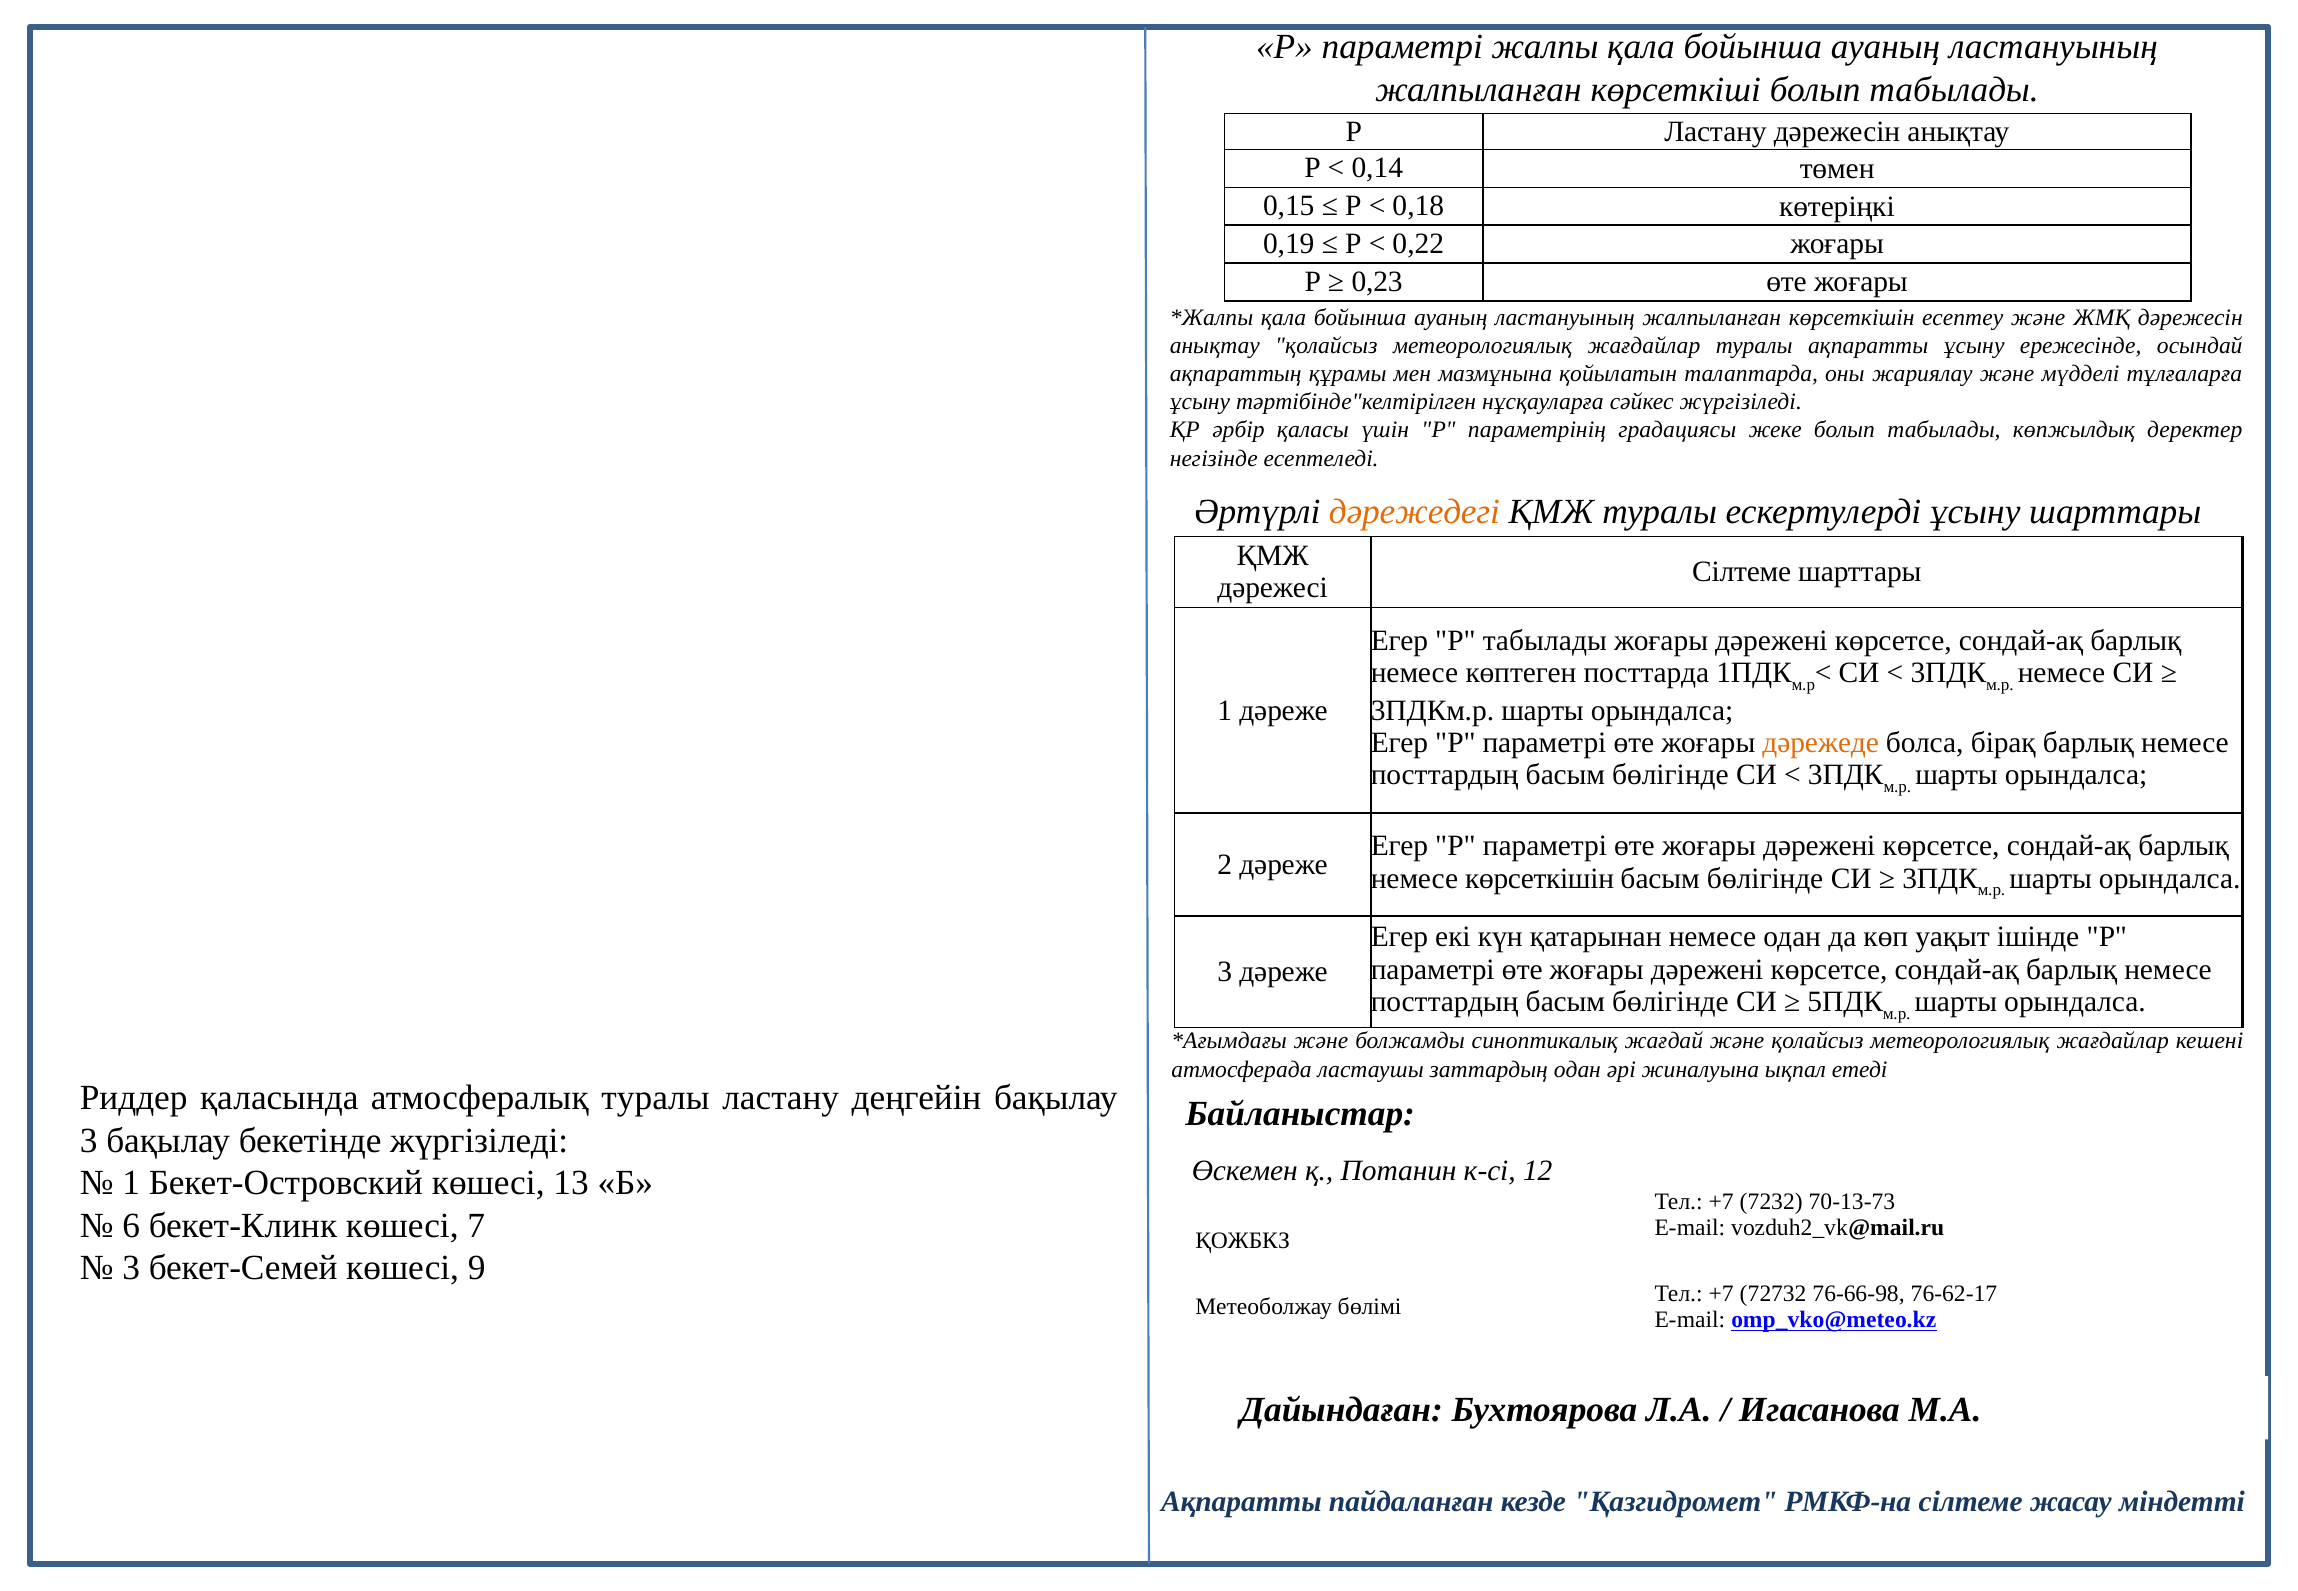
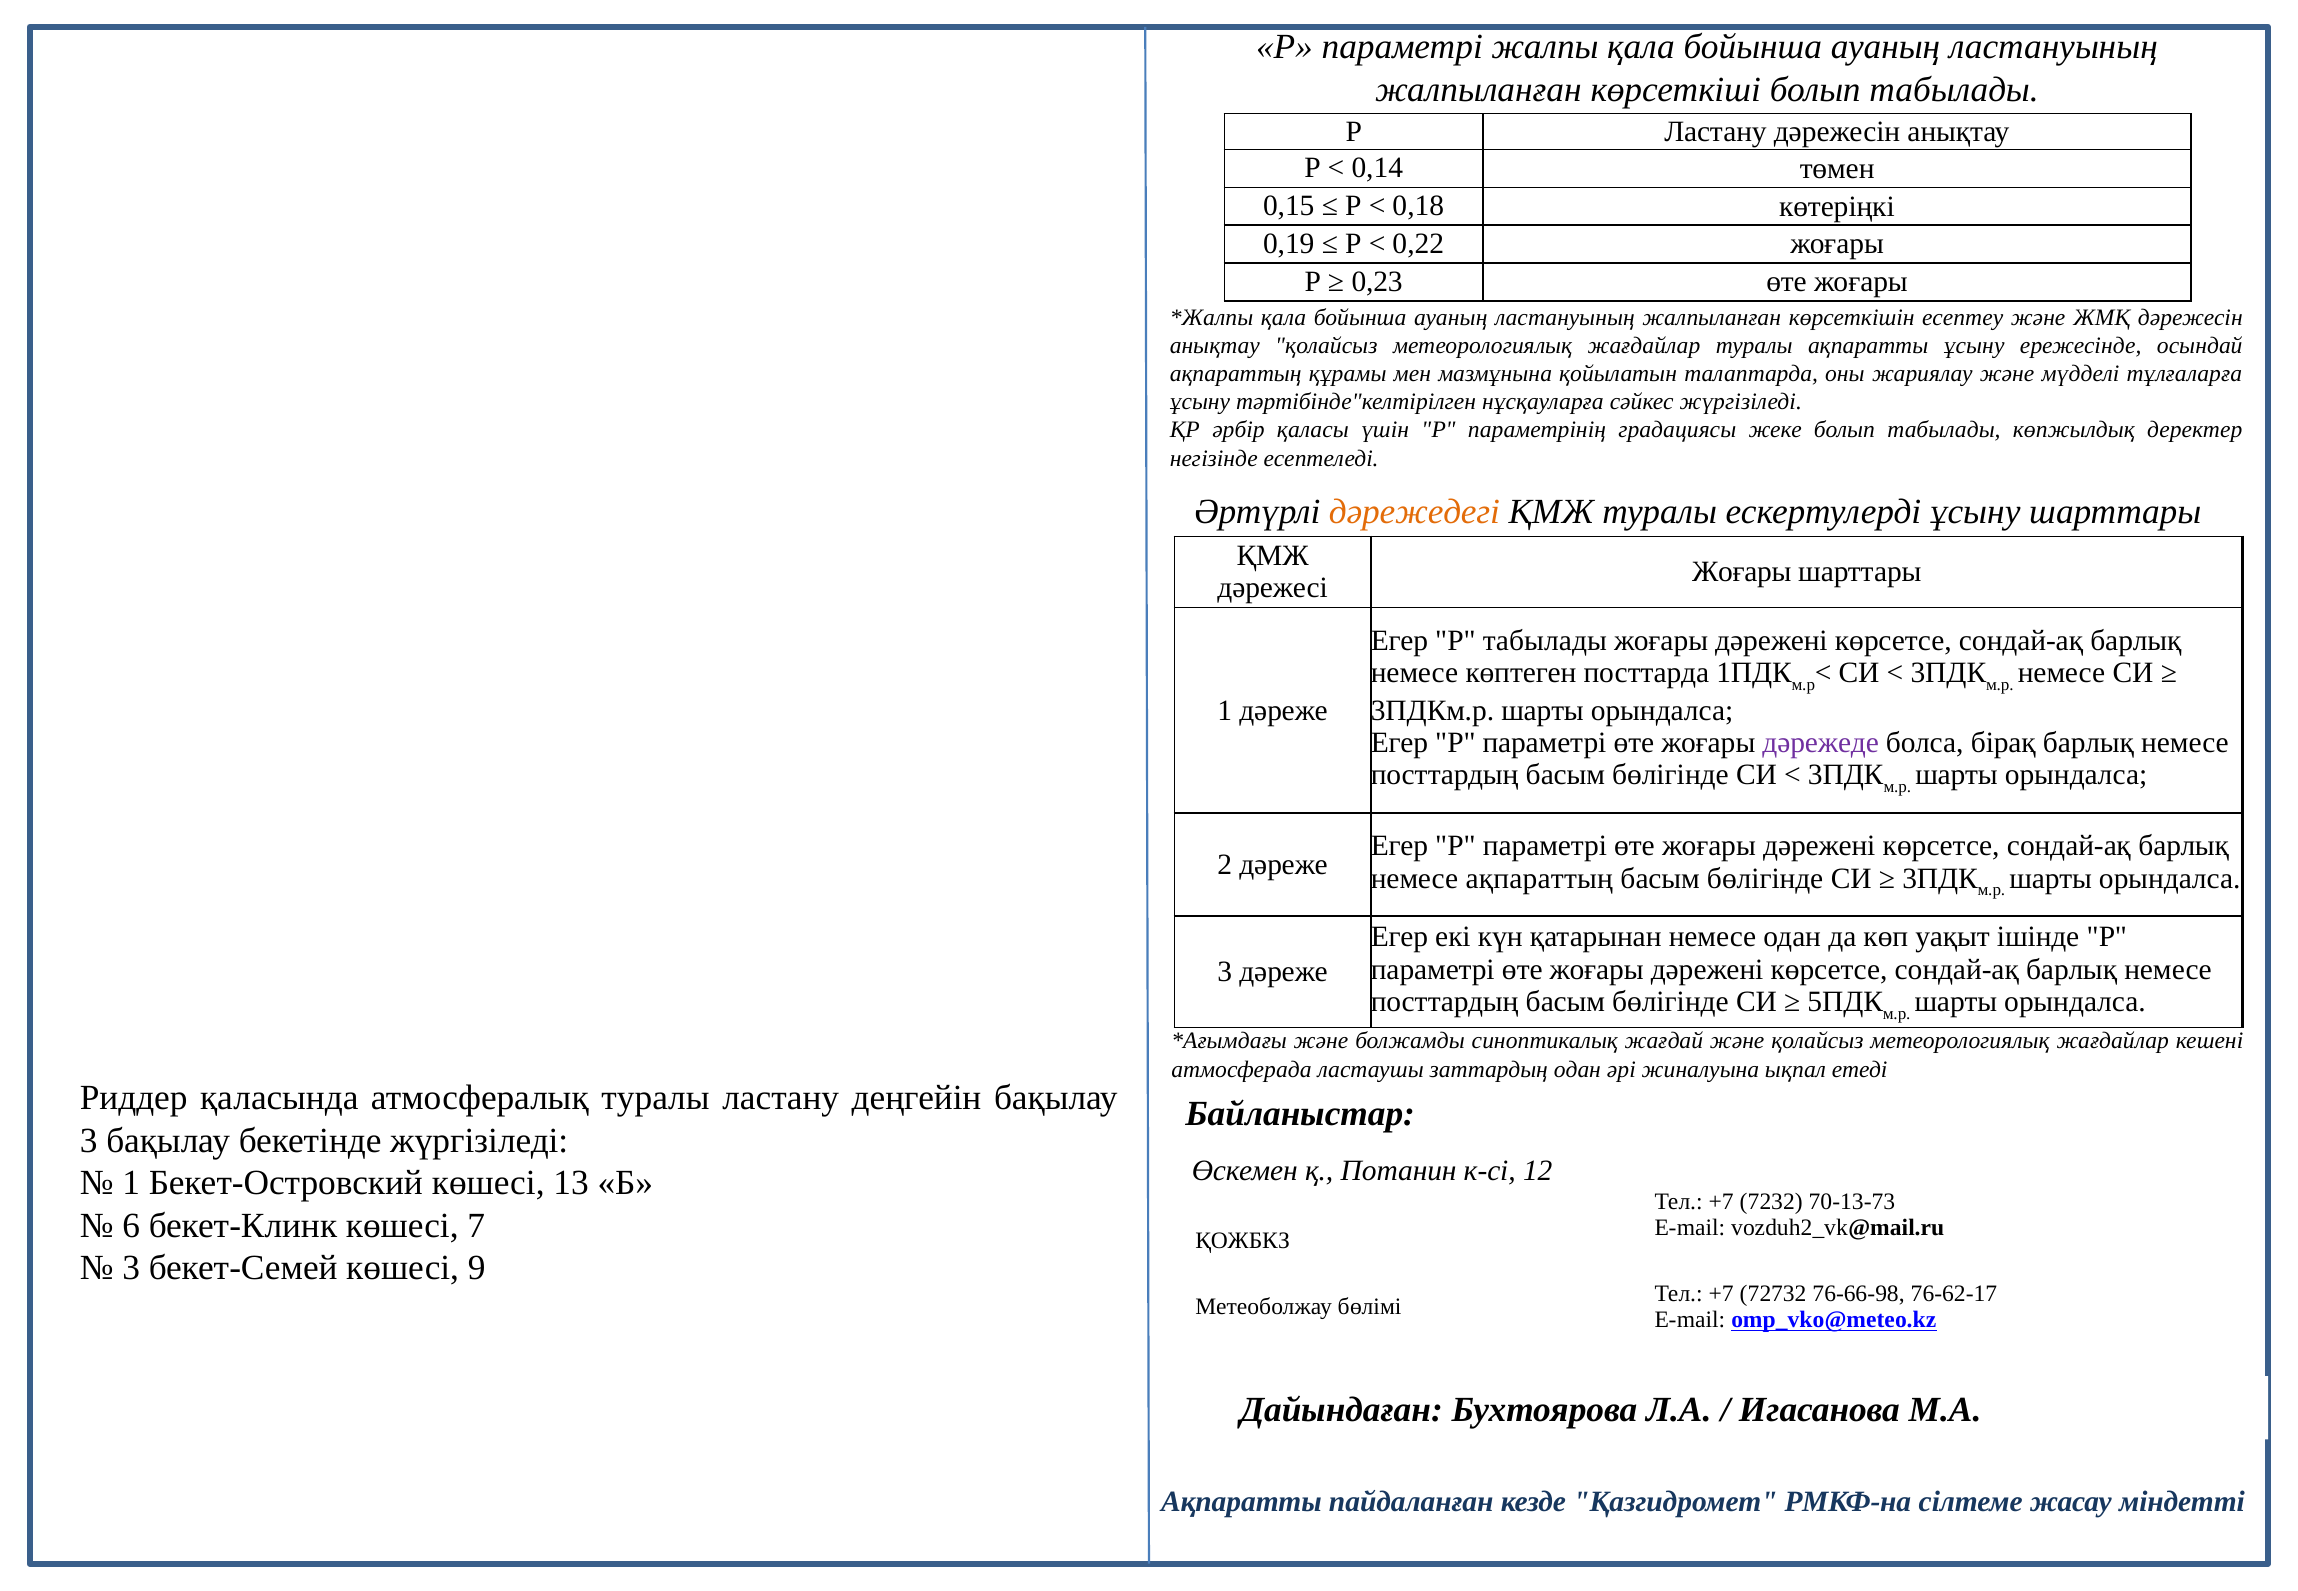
Сілтеме: Сілтеме -> Жоғары (1742, 572)
дәрежеде colour: orange -> purple (1821, 743)
немесе көрсеткішін: көрсеткішін -> ақпараттың (1539, 879)
